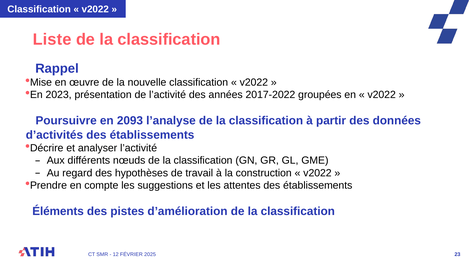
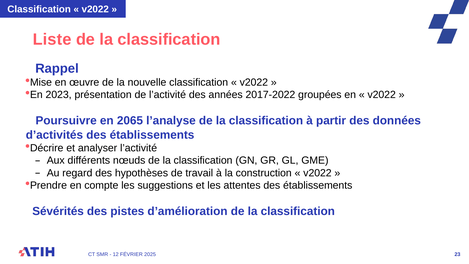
2093: 2093 -> 2065 (130, 121)
Éléments: Éléments -> Sévérités (58, 211)
